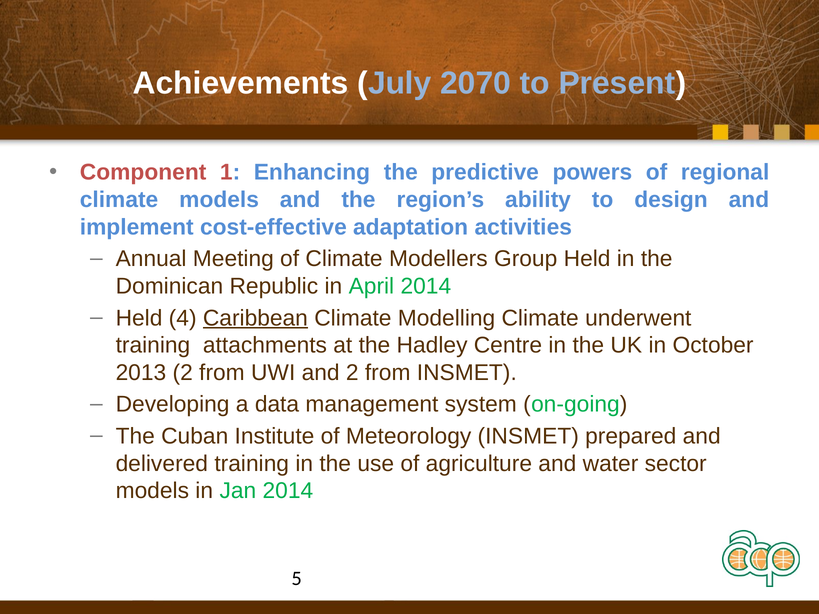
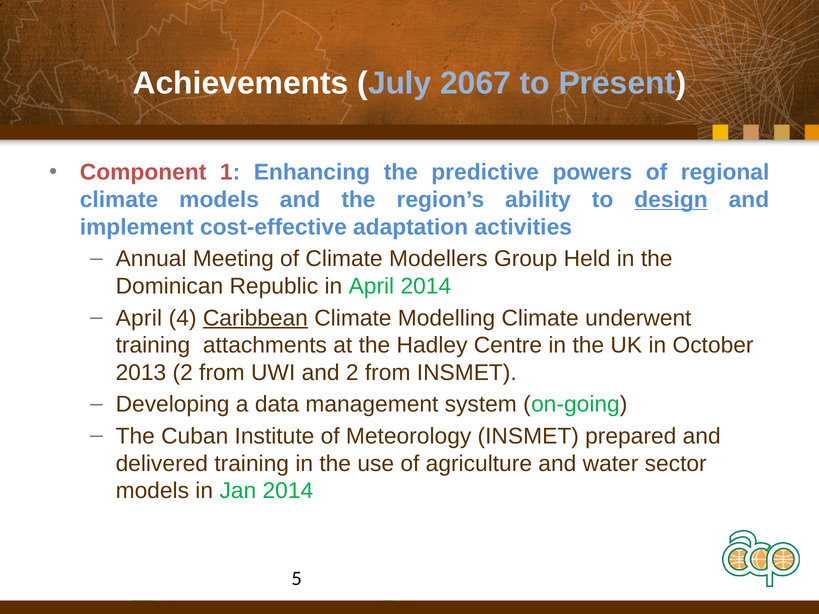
2070: 2070 -> 2067 (476, 83)
design underline: none -> present (671, 200)
Held: Held -> April (139, 318)
